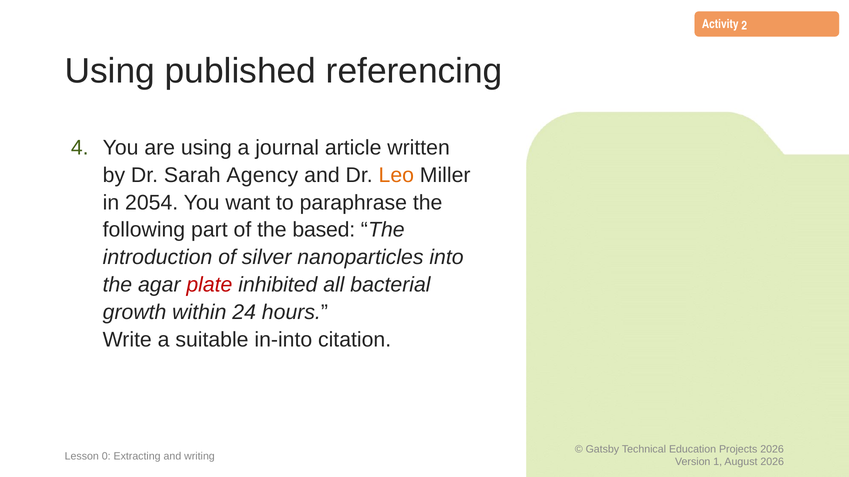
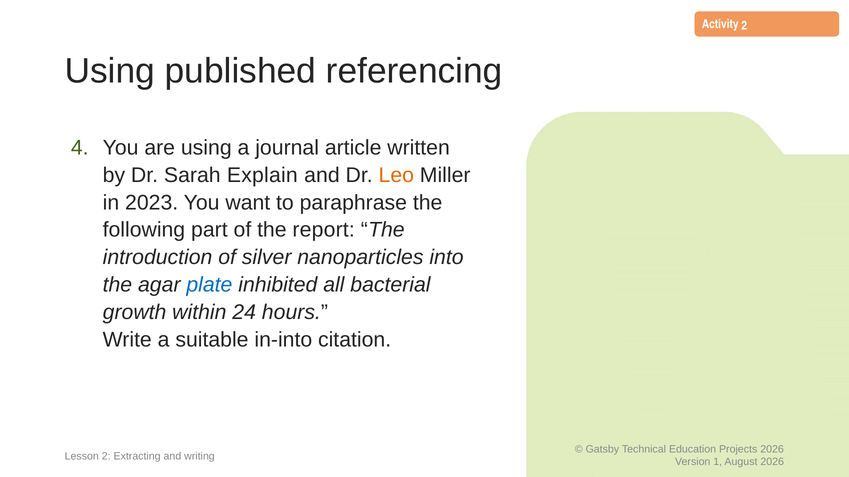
Agency: Agency -> Explain (262, 175)
2054: 2054 -> 2023 (152, 203)
based: based -> report (324, 230)
plate colour: red -> blue (209, 285)
Lesson 0: 0 -> 2 (106, 457)
